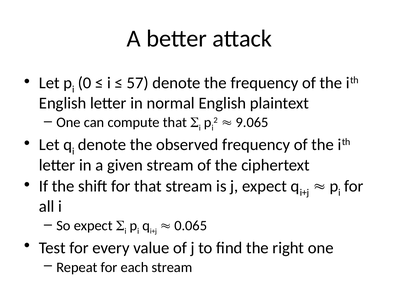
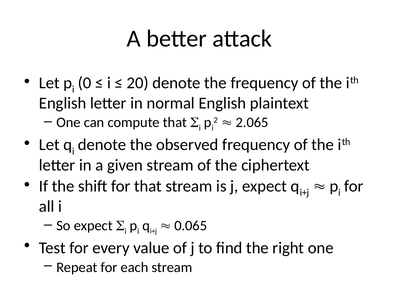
57: 57 -> 20 (138, 83)
9.065: 9.065 -> 2.065 (252, 123)
